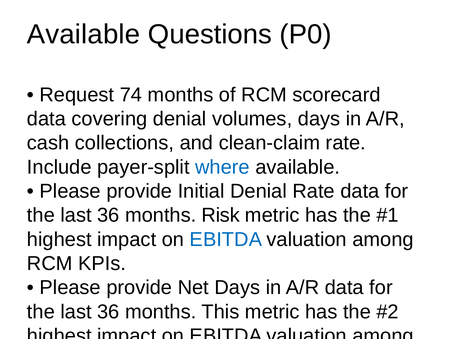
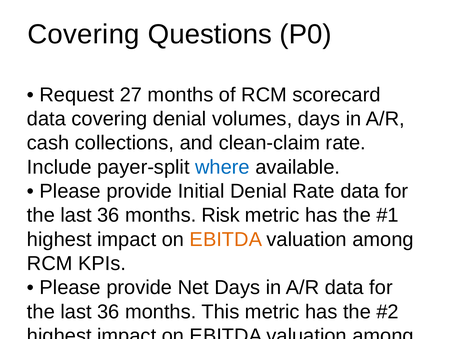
Available: Available -> Covering (84, 34)
74: 74 -> 27 (131, 95)
EBITDA colour: blue -> orange (226, 239)
